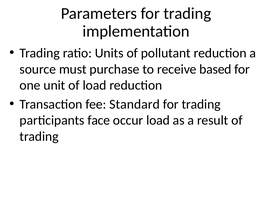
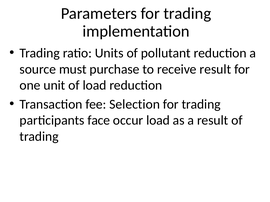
receive based: based -> result (215, 69)
Standard: Standard -> Selection (135, 104)
